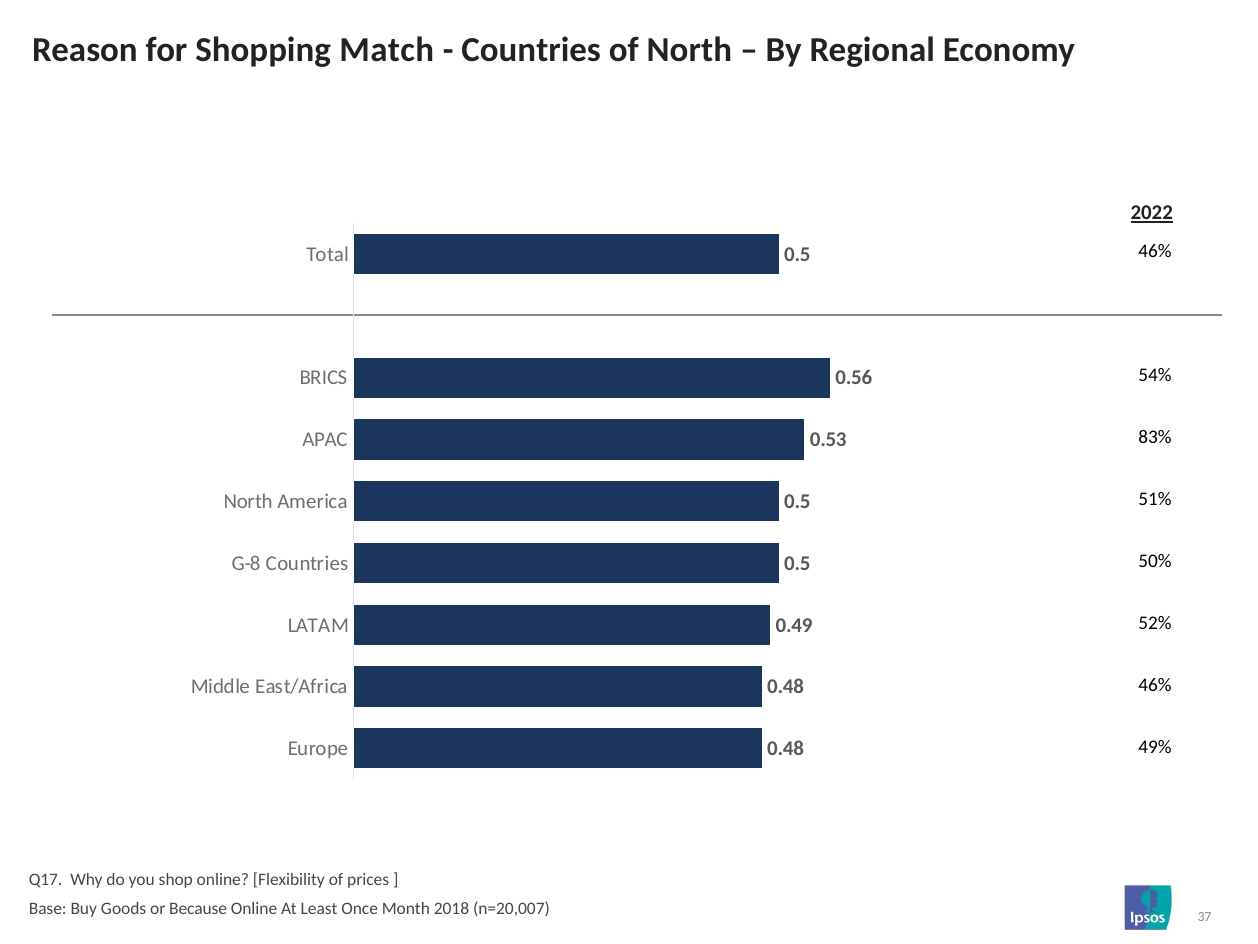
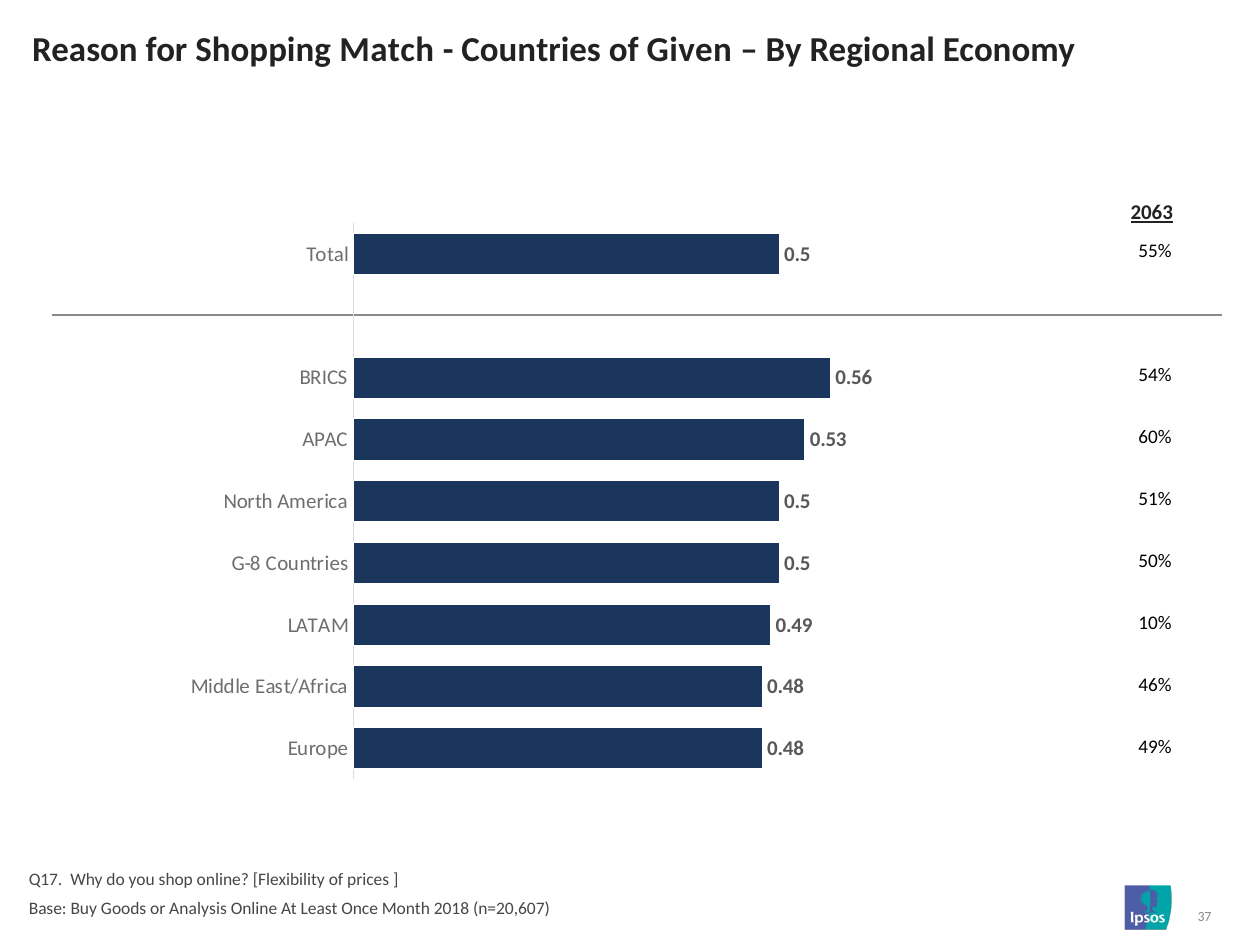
of North: North -> Given (689, 50)
2022: 2022 -> 2063 (1152, 213)
46%: 46% -> 55% (1155, 251)
83%: 83% -> 60% (1155, 437)
52%: 52% -> 10% (1155, 623)
Because: Because -> Analysis (198, 908)
n=20,007: n=20,007 -> n=20,607 (511, 908)
